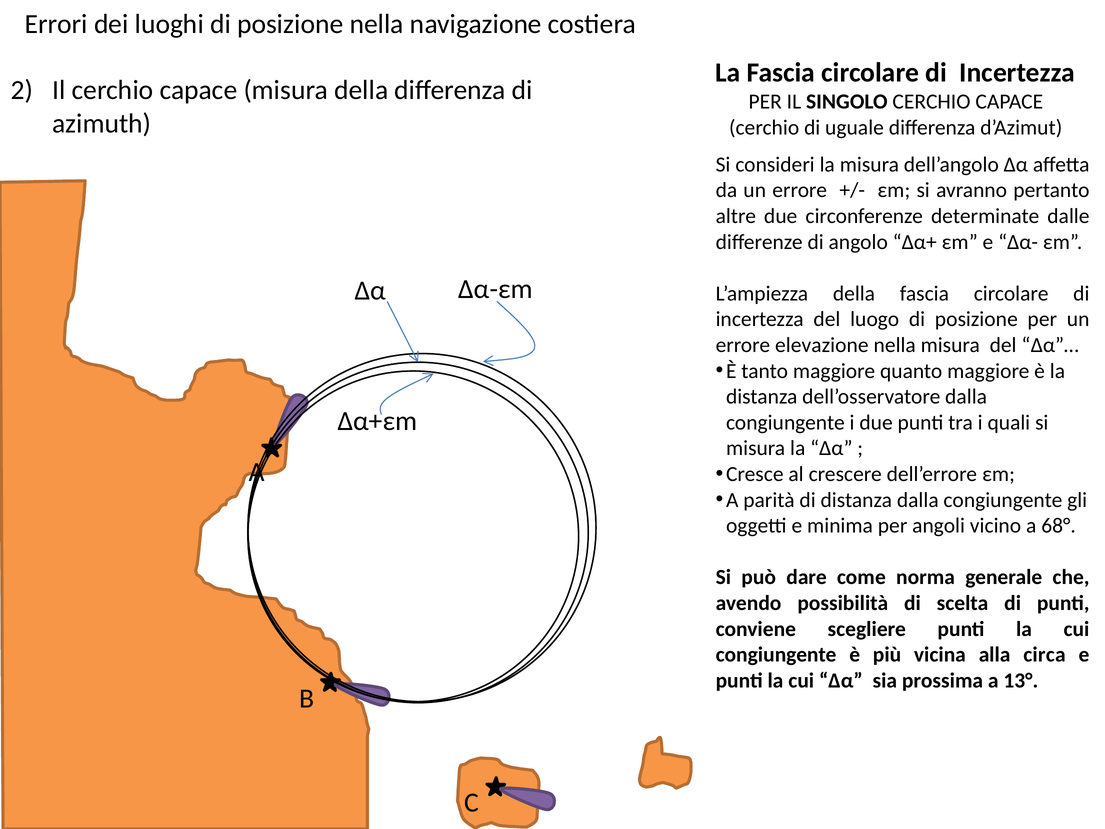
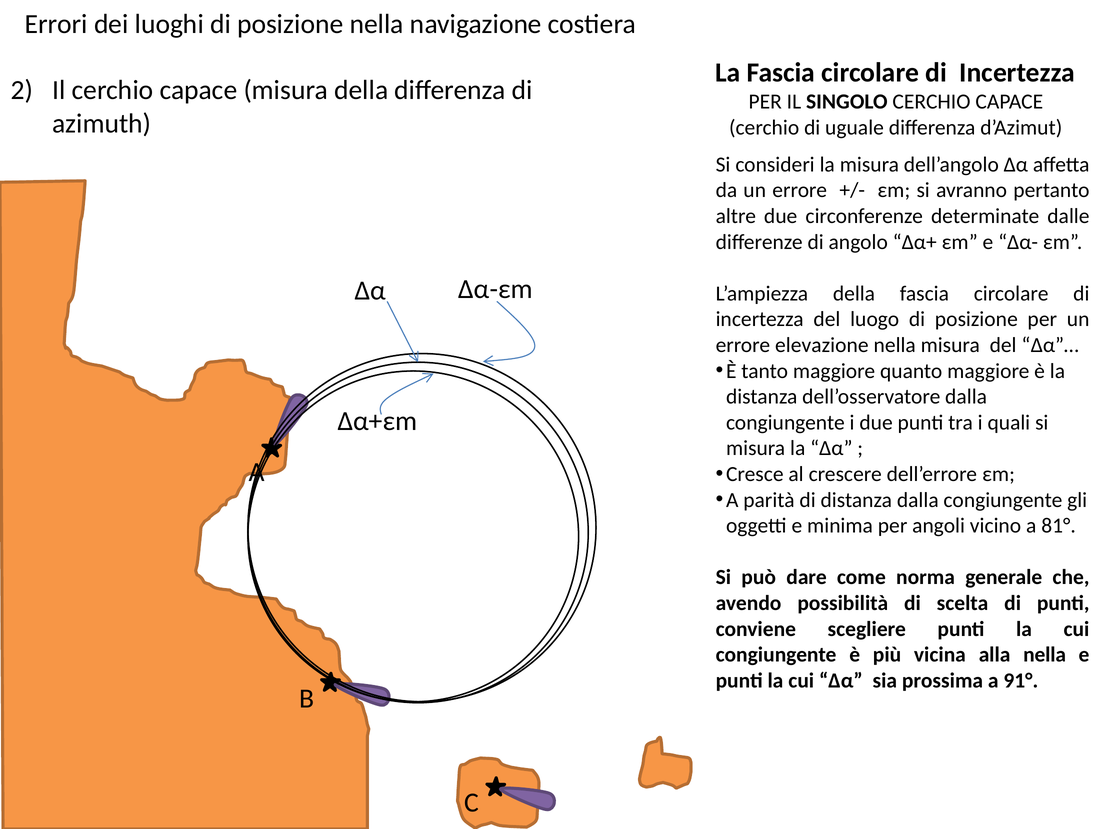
68°: 68° -> 81° (1059, 526)
alla circa: circa -> nella (1045, 655)
13°: 13° -> 91° (1021, 680)
